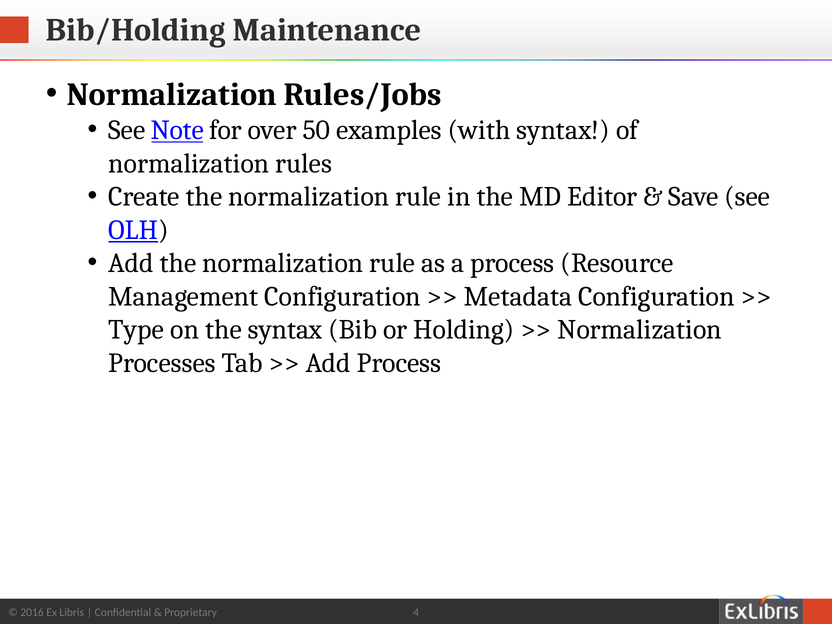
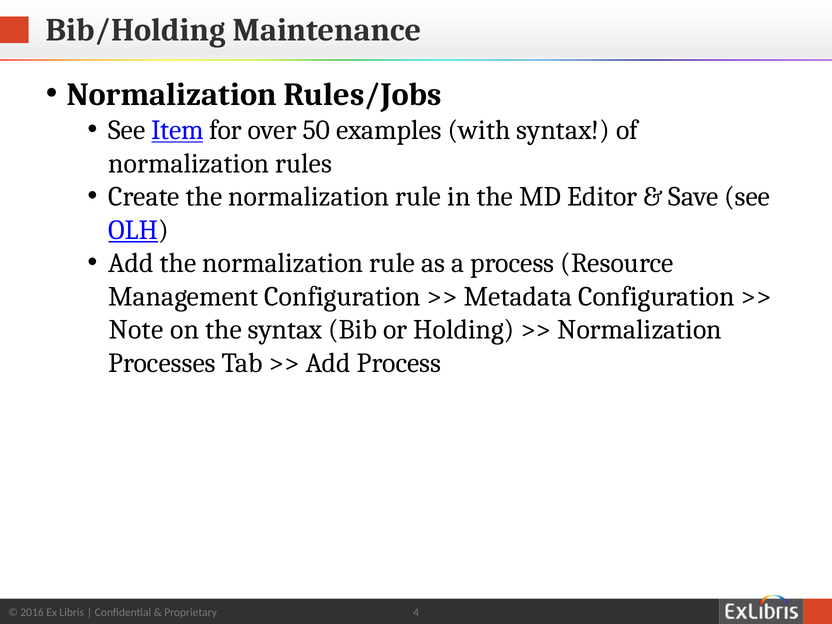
Note: Note -> Item (177, 130)
Type: Type -> Note (136, 330)
